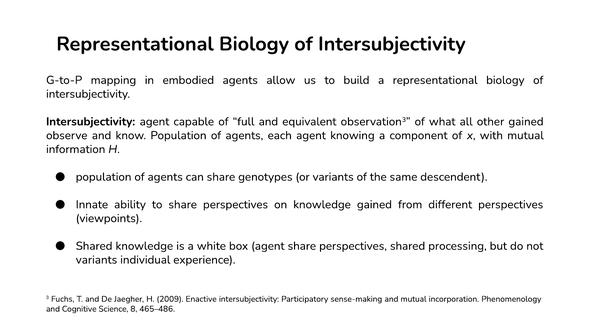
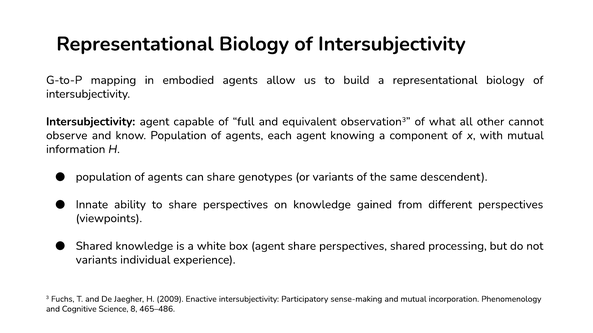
other gained: gained -> cannot (526, 122)
